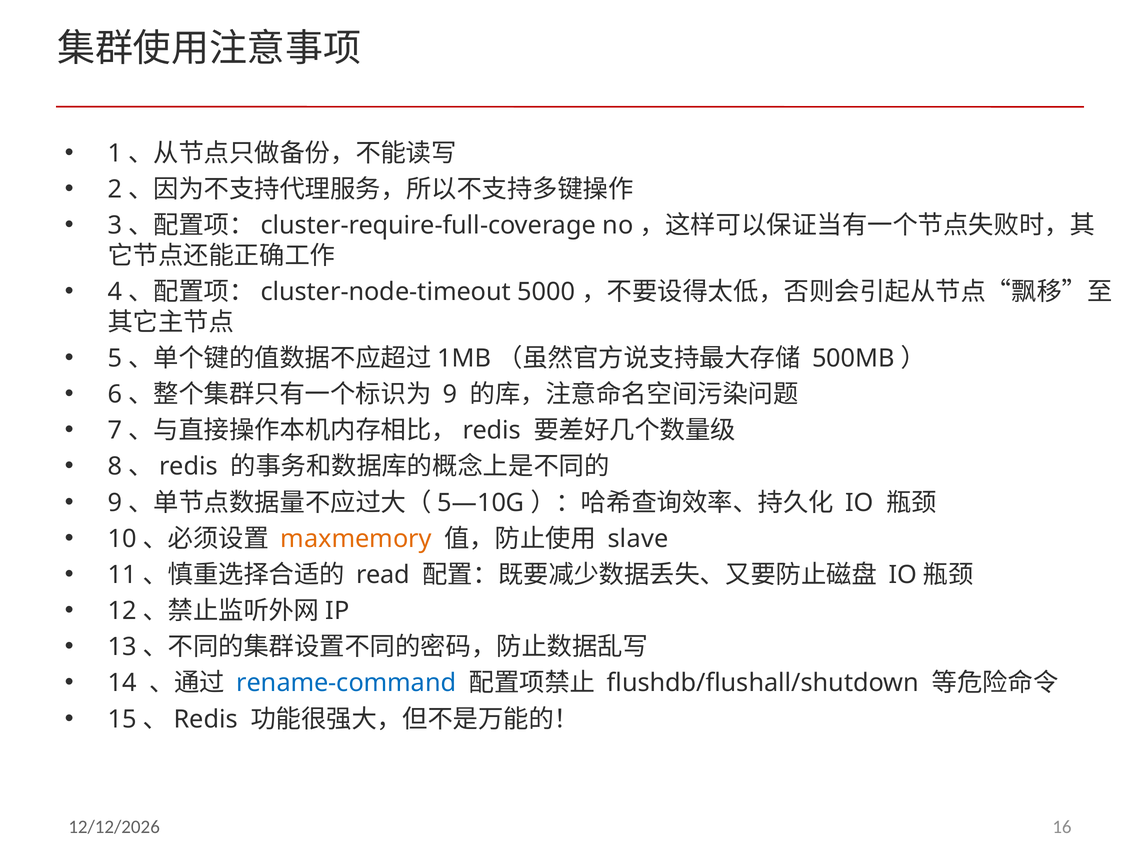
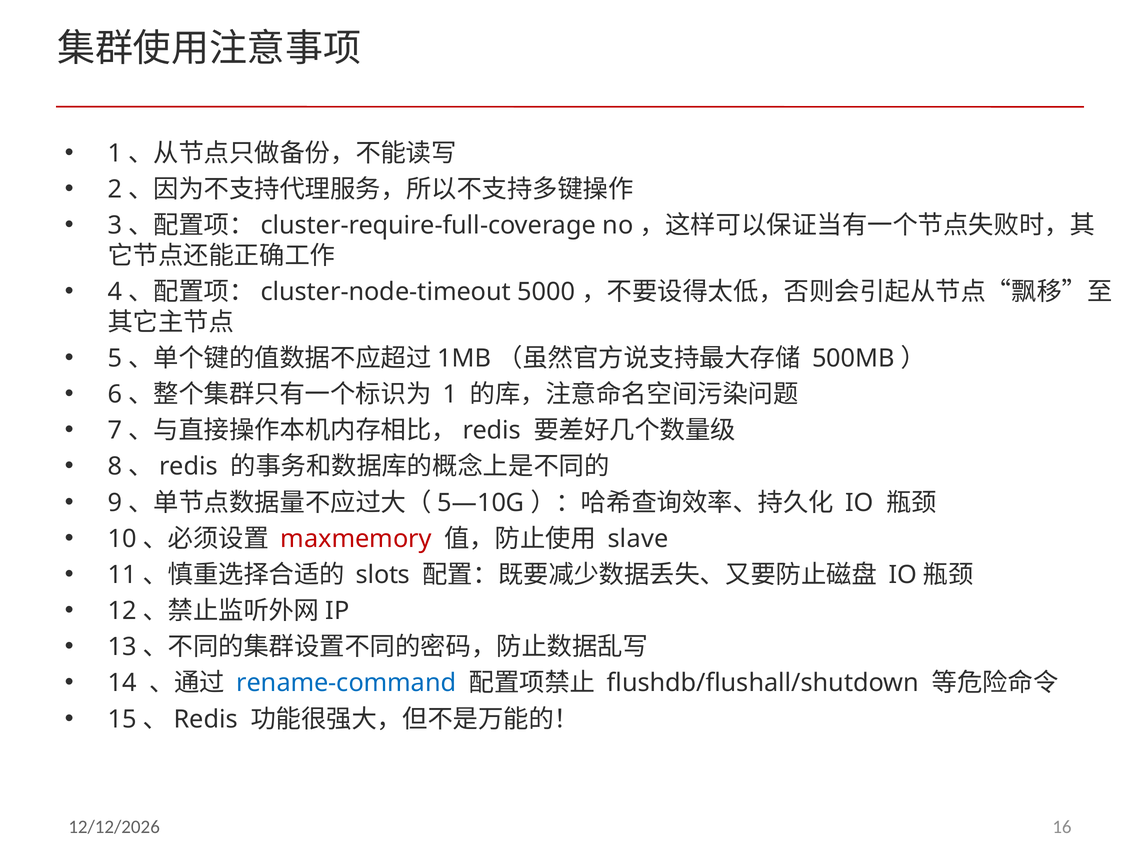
9: 9 -> 1 (450, 394)
maxmemory colour: orange -> red (356, 539)
read: read -> slots (383, 575)
